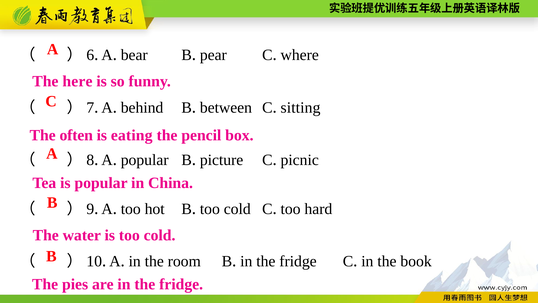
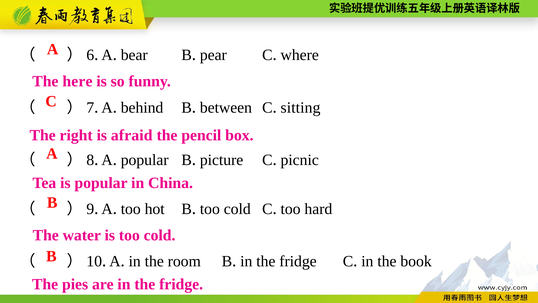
often: often -> right (76, 135)
eating: eating -> afraid (132, 135)
